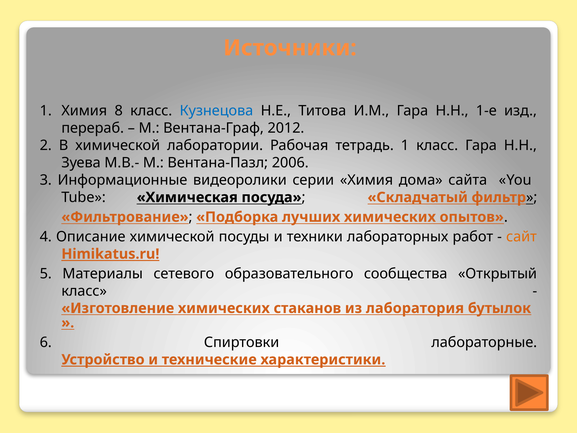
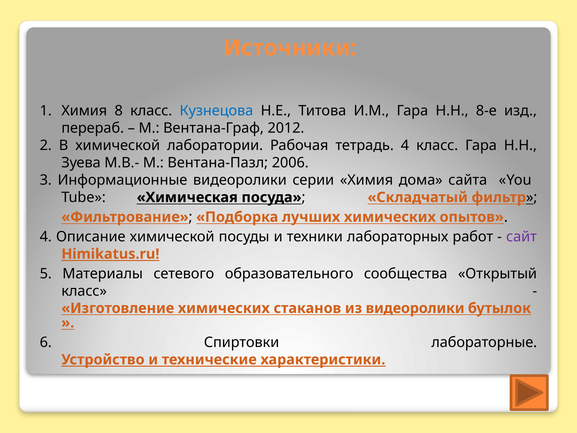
1-е: 1-е -> 8-е (486, 111)
тетрадь 1: 1 -> 4 (405, 145)
сайт colour: orange -> purple (521, 237)
из лаборатория: лаборатория -> видеоролики (415, 308)
